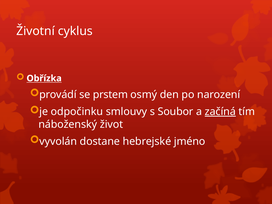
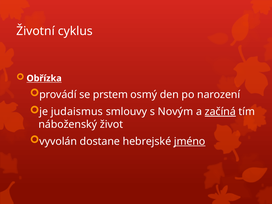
odpočinku: odpočinku -> judaismus (77, 112)
Soubor: Soubor -> Novým (175, 112)
jméno underline: none -> present (190, 141)
